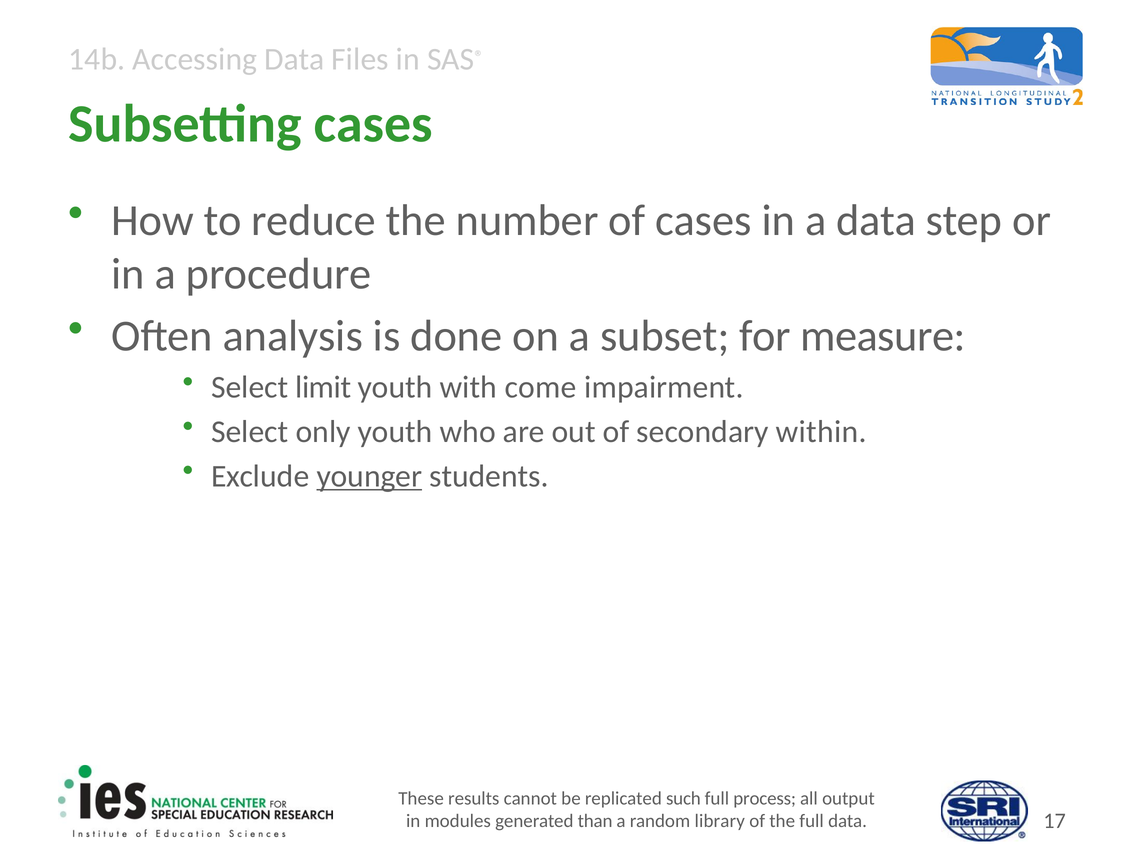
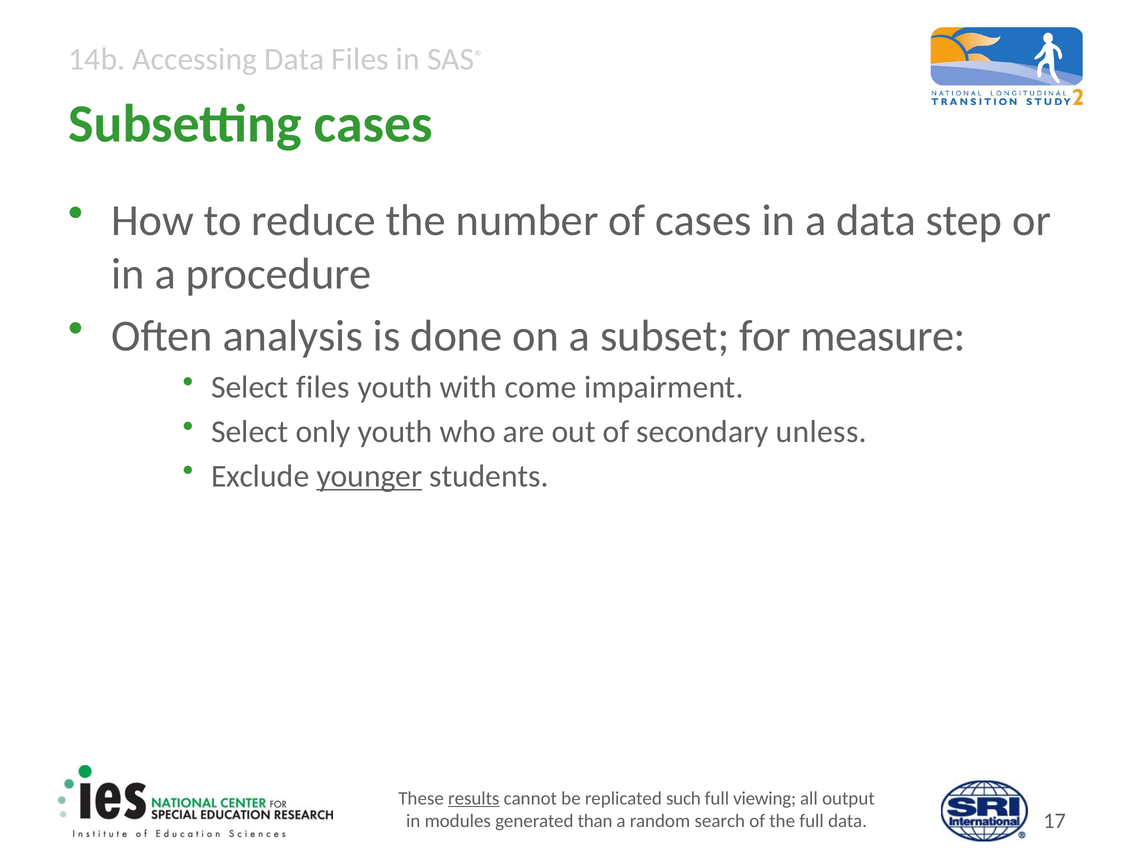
Select limit: limit -> files (323, 387)
within: within -> unless (821, 432)
results underline: none -> present (474, 798)
process: process -> viewing (765, 798)
library: library -> search (720, 821)
